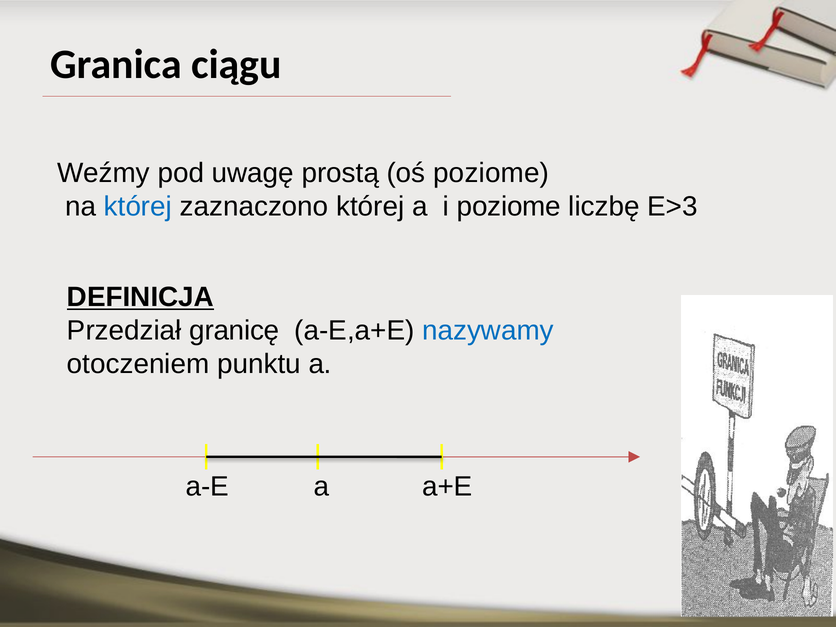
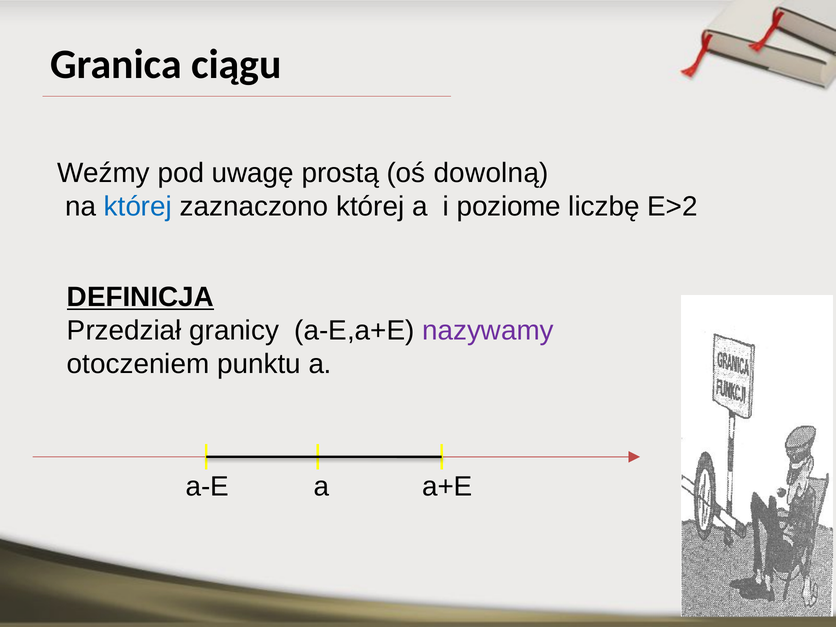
oś poziome: poziome -> dowolną (491, 173)
E>3: E>3 -> E>2 (673, 206)
granicę: granicę -> granicy (234, 330)
nazywamy colour: blue -> purple (488, 330)
